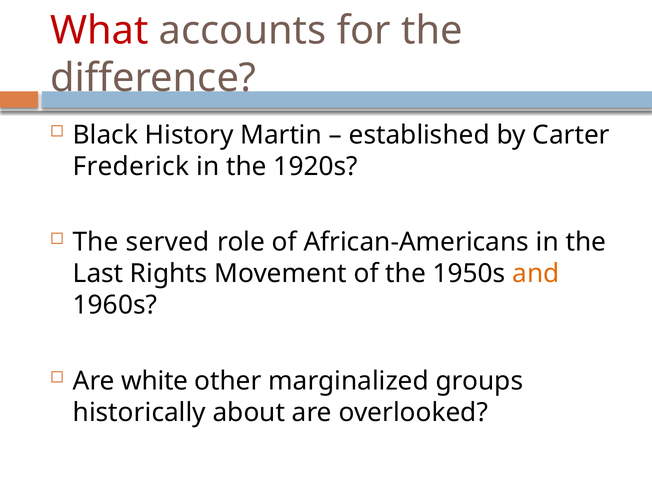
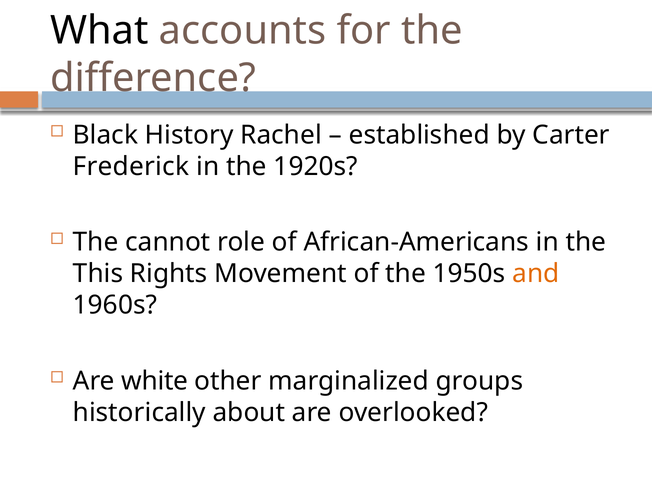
What colour: red -> black (99, 30)
Martin: Martin -> Rachel (281, 135)
served: served -> cannot (168, 242)
Last: Last -> This (98, 274)
